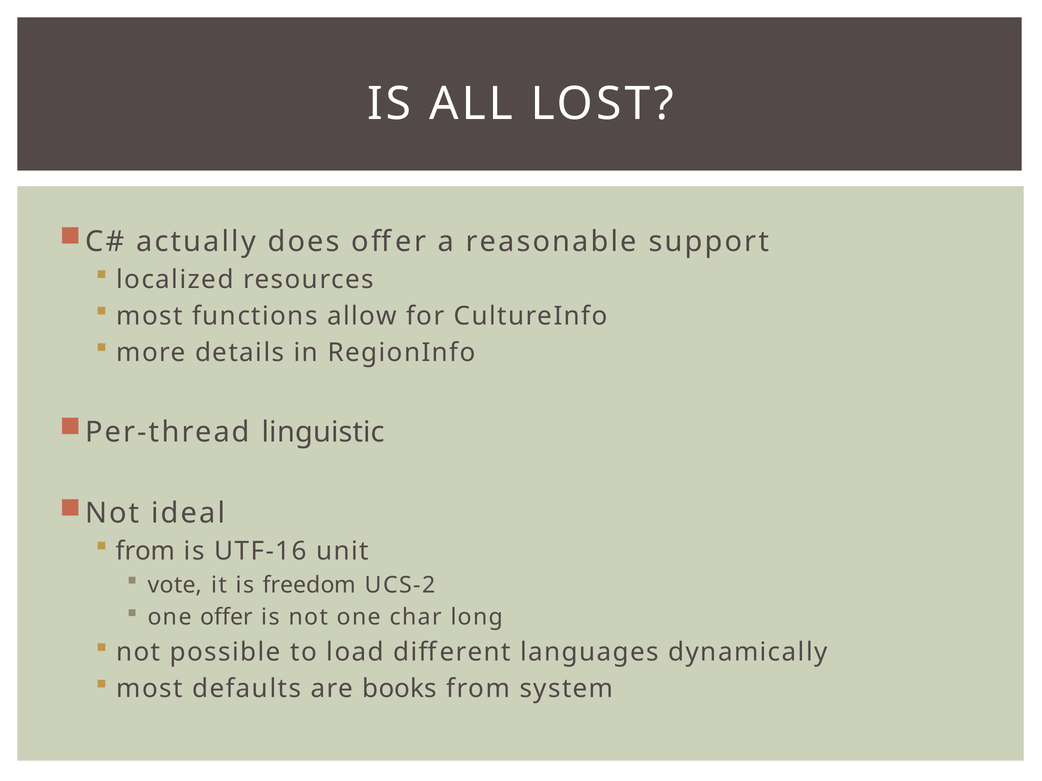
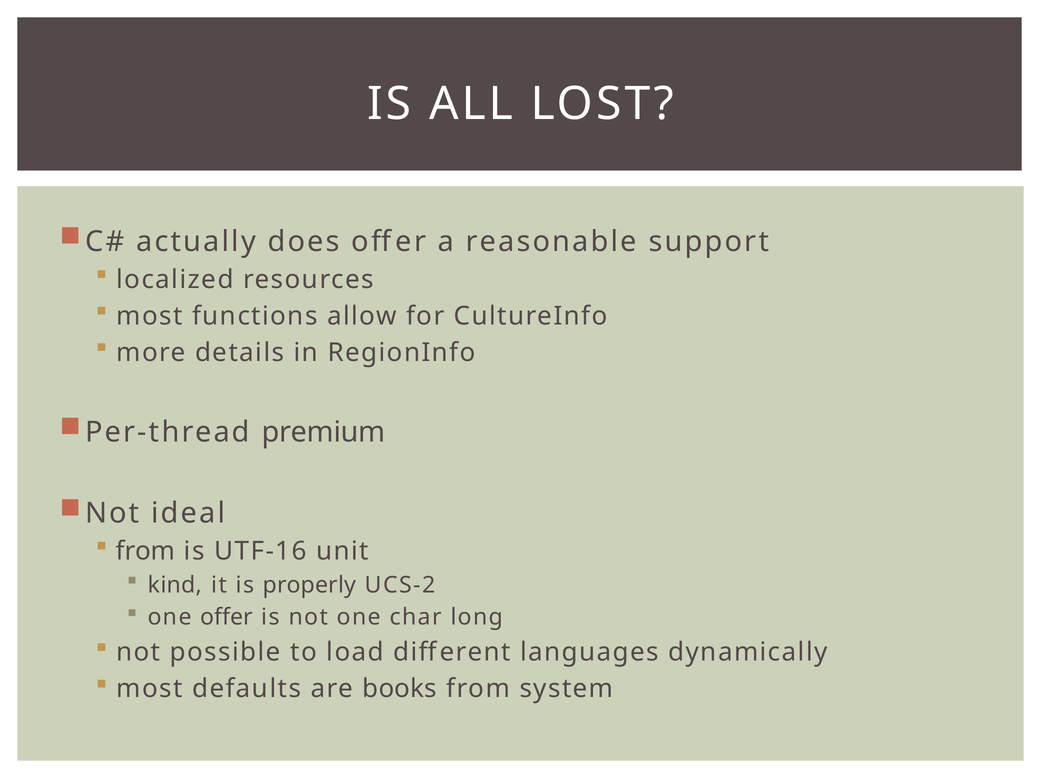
linguistic: linguistic -> premium (324, 432)
vote: vote -> kind (175, 585)
freedom: freedom -> properly (309, 585)
